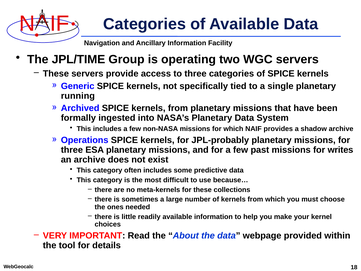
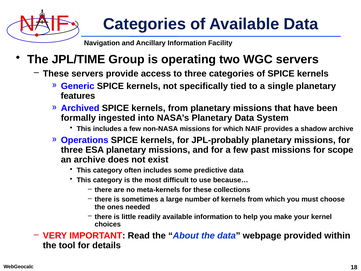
running: running -> features (78, 96)
writes: writes -> scope (340, 150)
